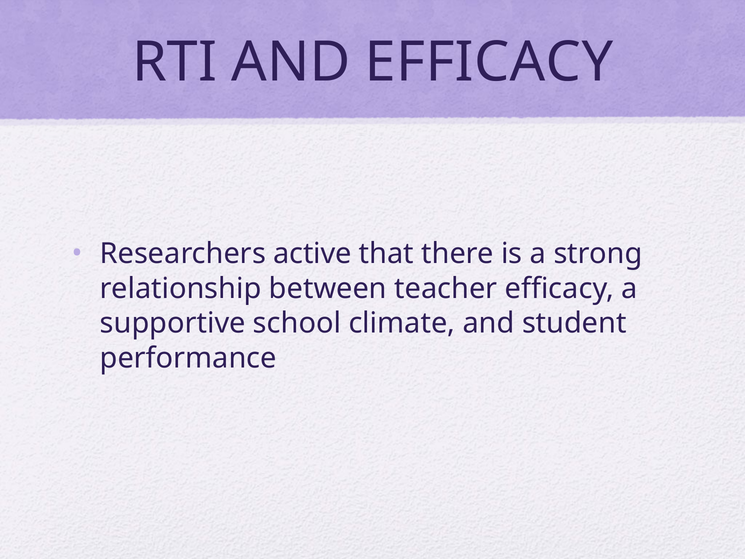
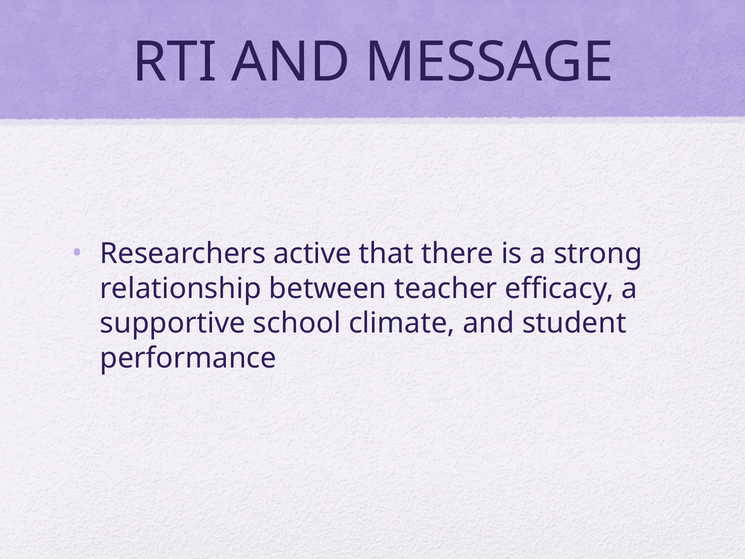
AND EFFICACY: EFFICACY -> MESSAGE (489, 62)
